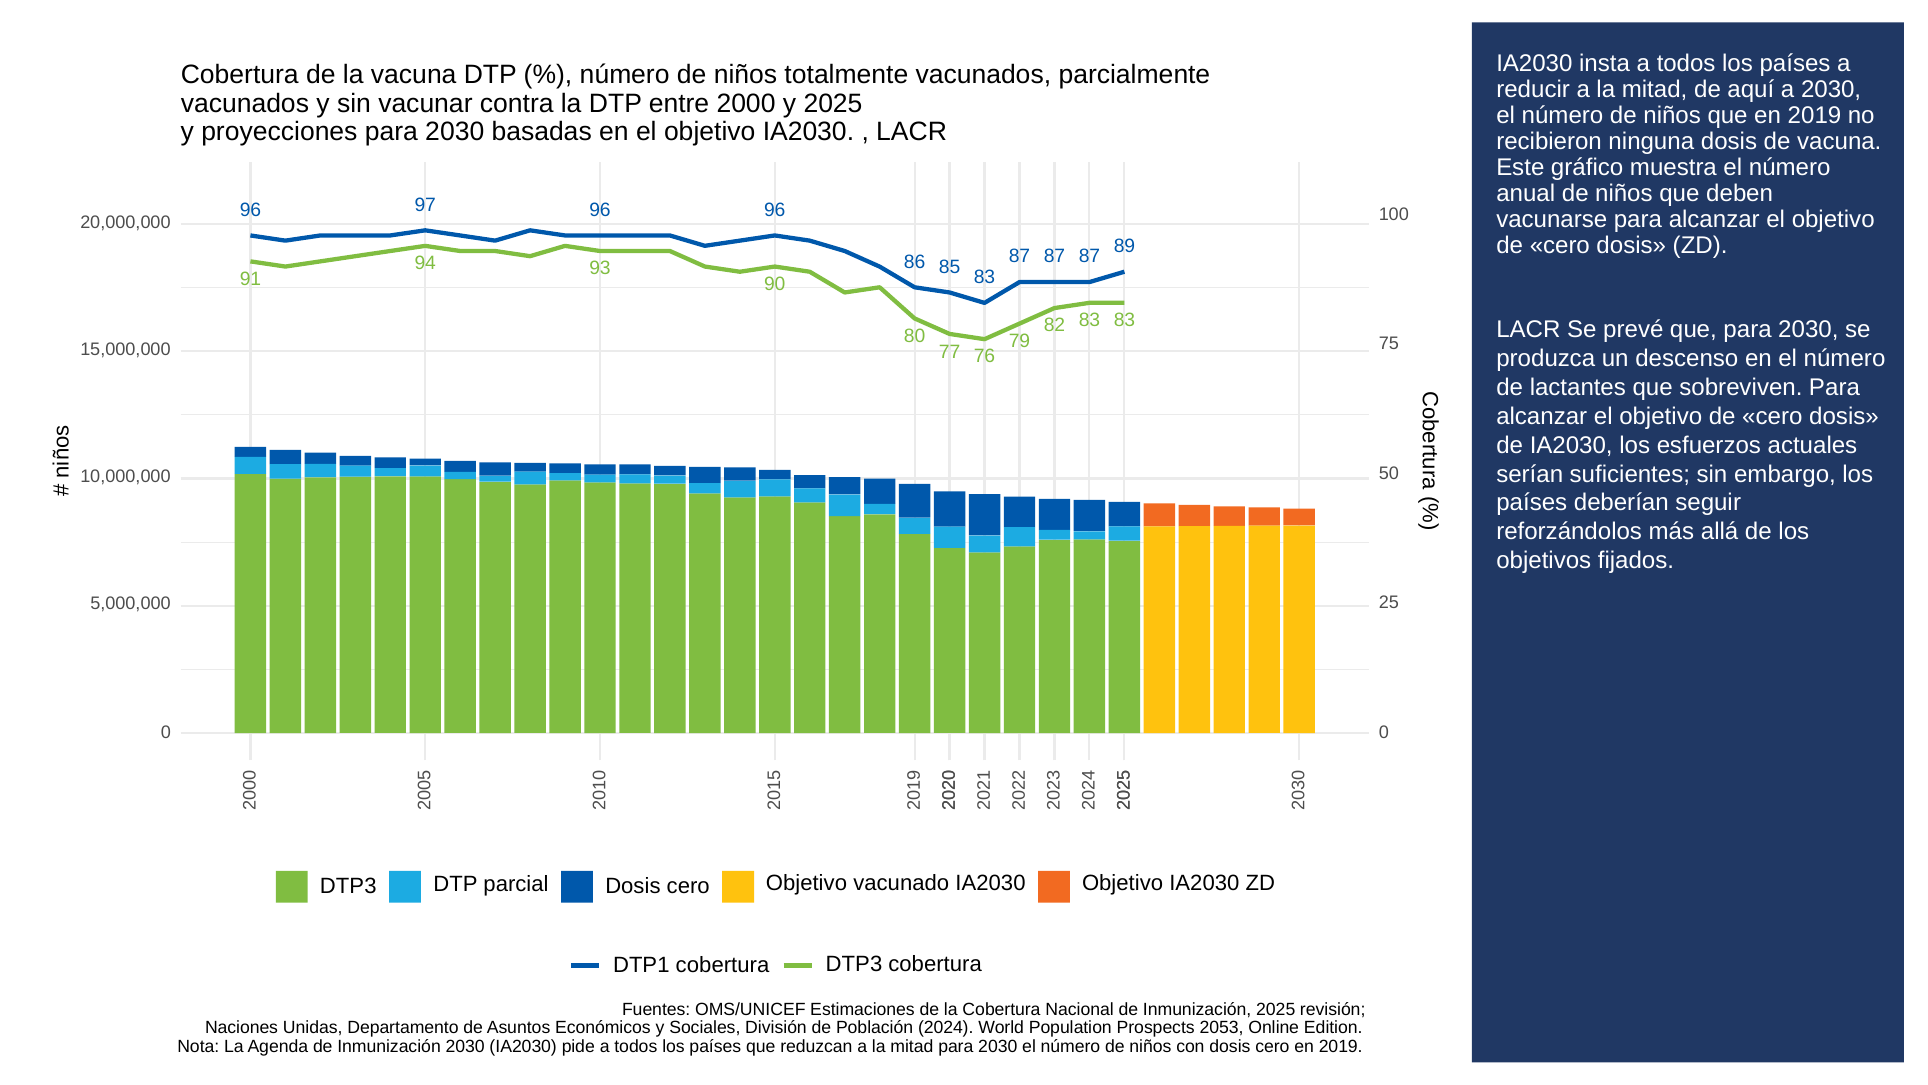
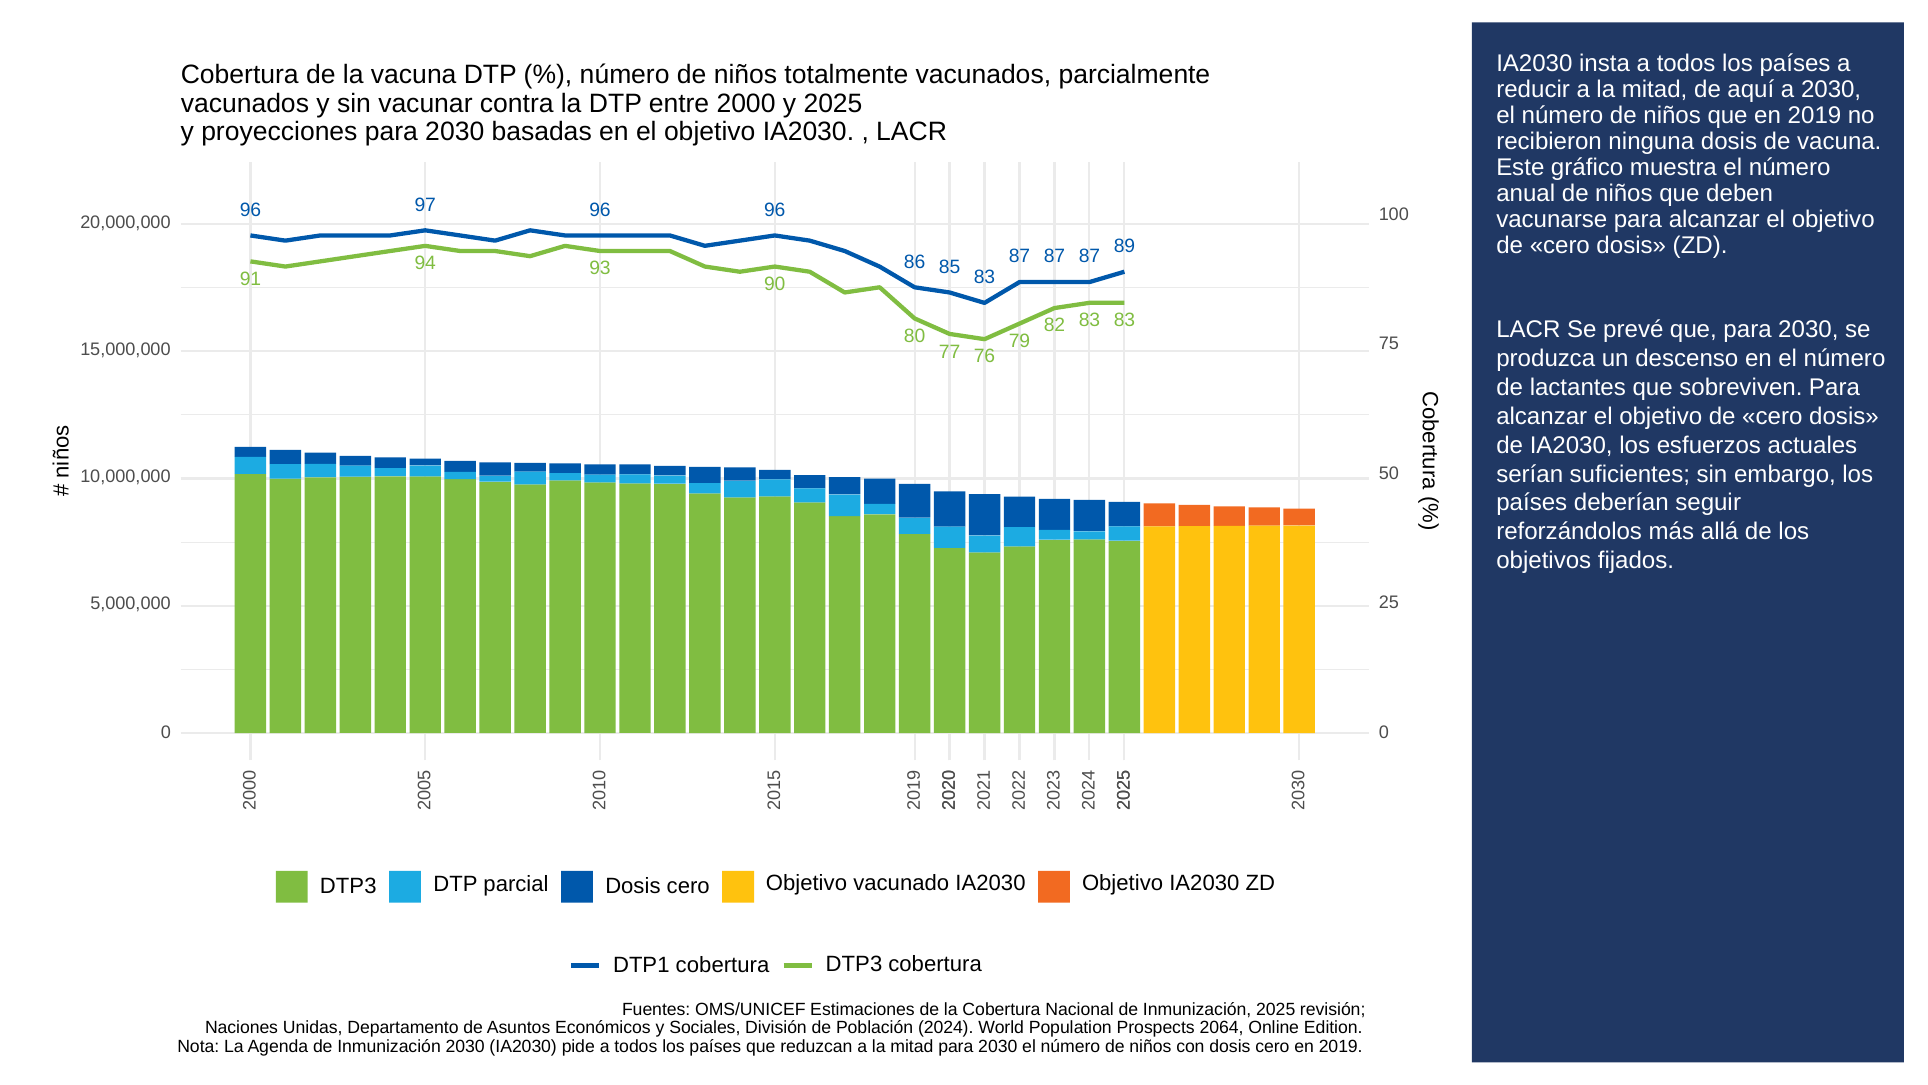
2053: 2053 -> 2064 (1222, 1027)
